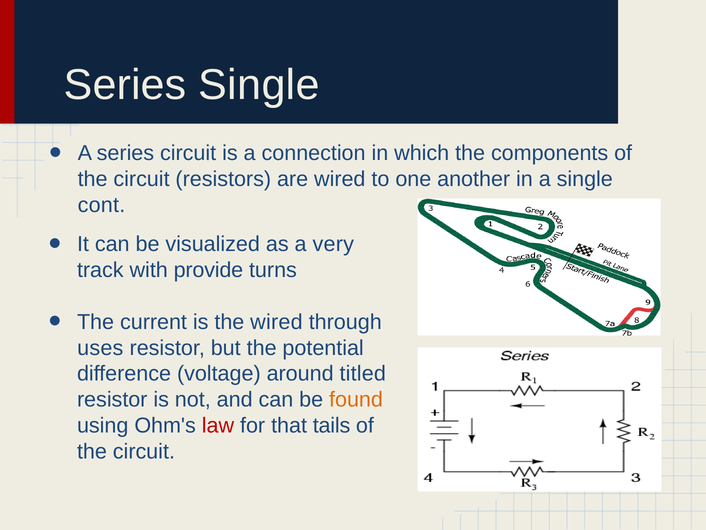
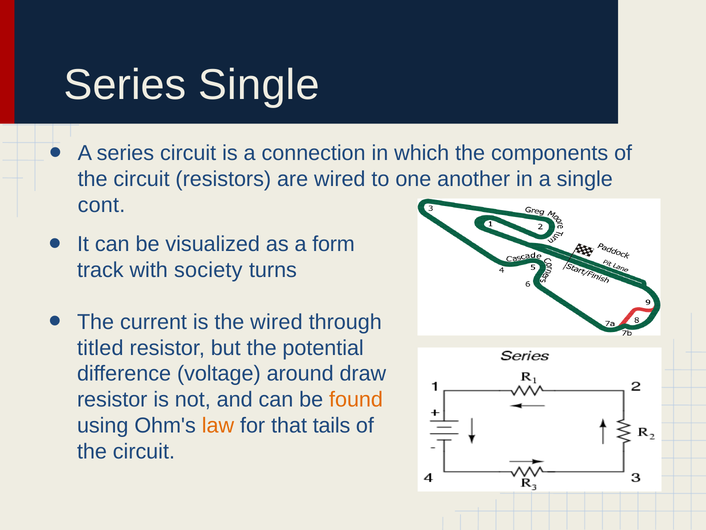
very: very -> form (334, 244)
provide: provide -> society (208, 270)
uses: uses -> titled (100, 348)
titled: titled -> draw (363, 374)
law colour: red -> orange (218, 425)
